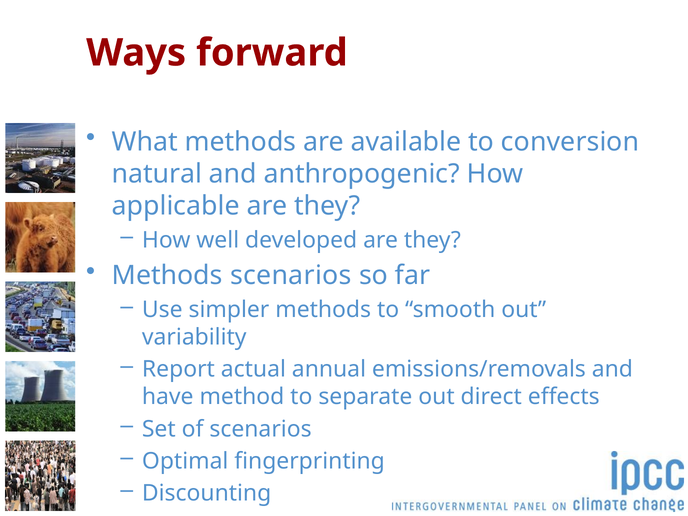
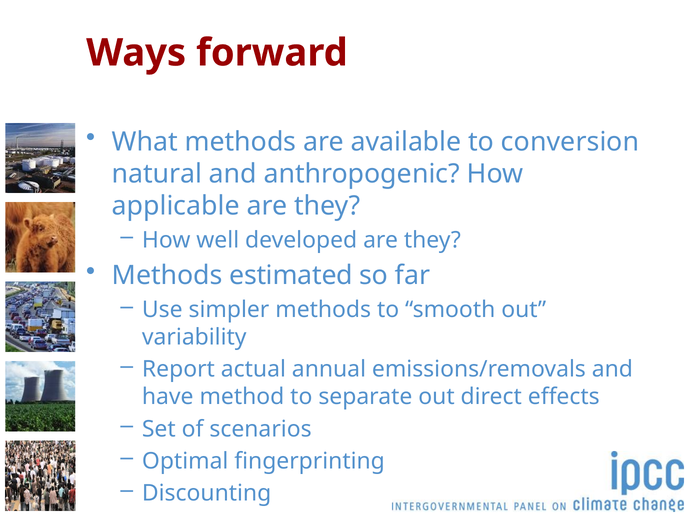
Methods scenarios: scenarios -> estimated (291, 276)
